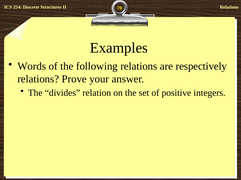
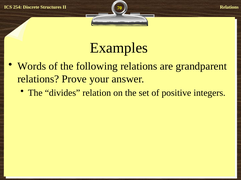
respectively: respectively -> grandparent (201, 67)
